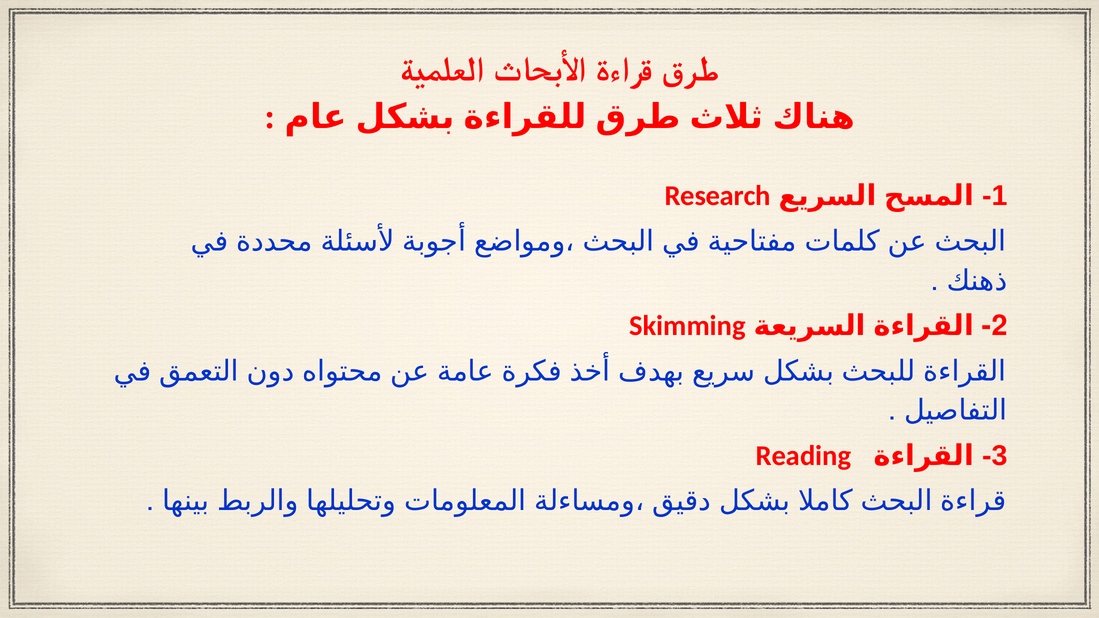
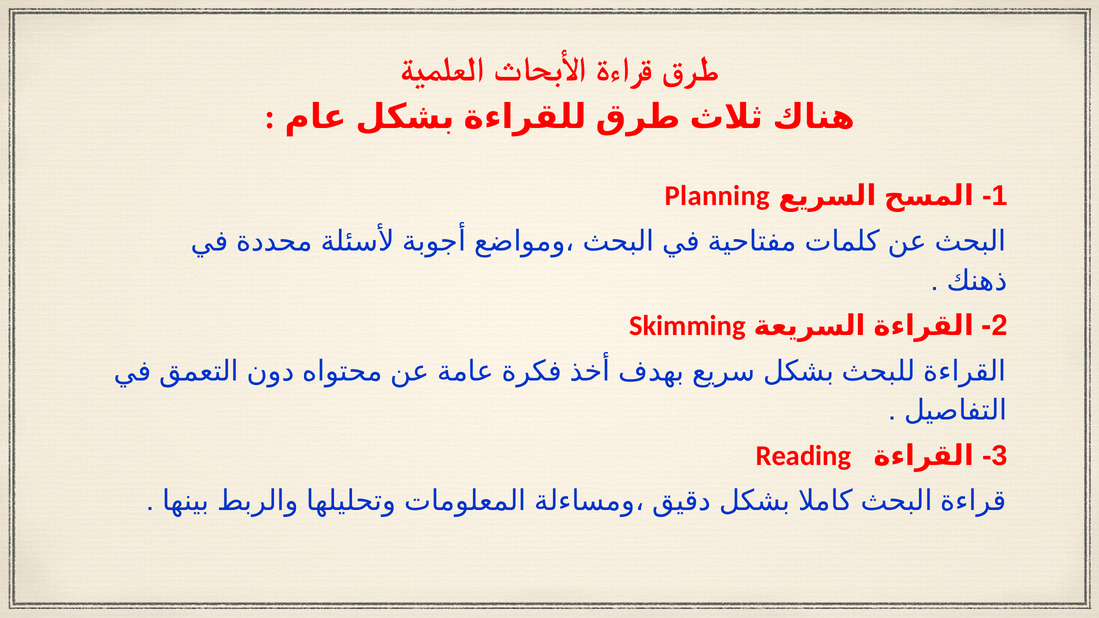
Research: Research -> Planning (717, 196)
